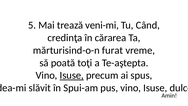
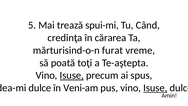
veni-mi: veni-mi -> spui-mi (102, 25)
slăvit: slăvit -> dulce (40, 88)
Spui-am: Spui-am -> Veni-am (81, 88)
Isuse underline: none -> present (155, 88)
